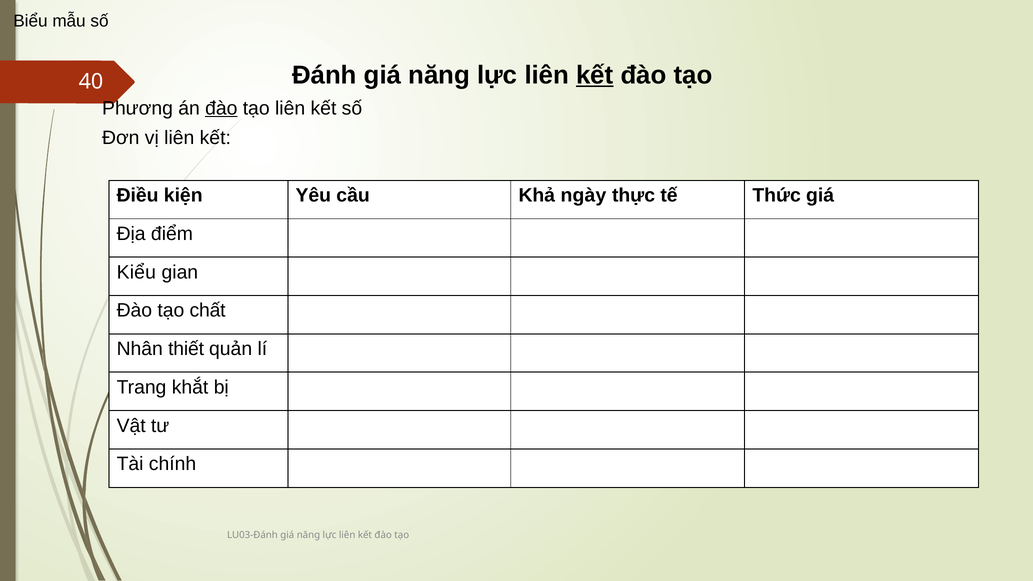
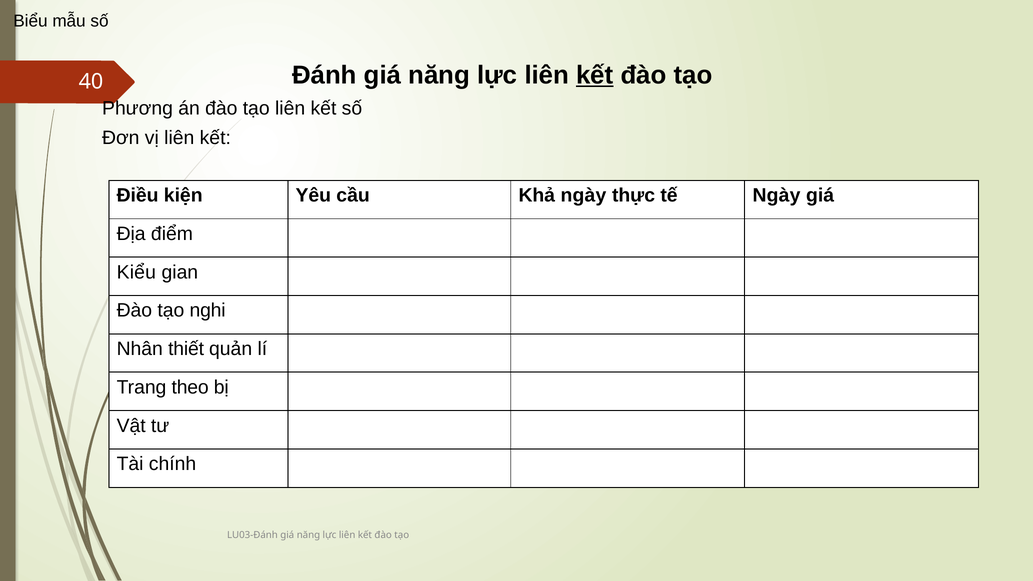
đào underline: present -> none (221, 108)
tế Thức: Thức -> Ngày (777, 195)
chất: chất -> nghi (208, 311)
khắt: khắt -> theo (190, 387)
